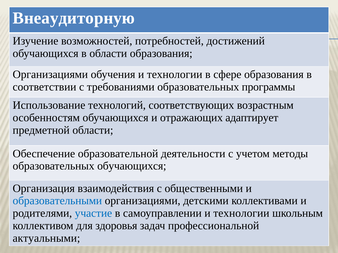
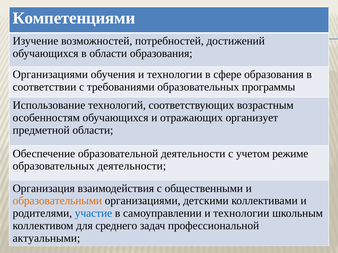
Внеаудиторную: Внеаудиторную -> Компетенциями (74, 18)
адаптирует: адаптирует -> организует (252, 118)
методы: методы -> режиме (290, 154)
образовательных обучающихся: обучающихся -> деятельности (132, 166)
образовательными colour: blue -> orange (57, 201)
здоровья: здоровья -> среднего (116, 226)
